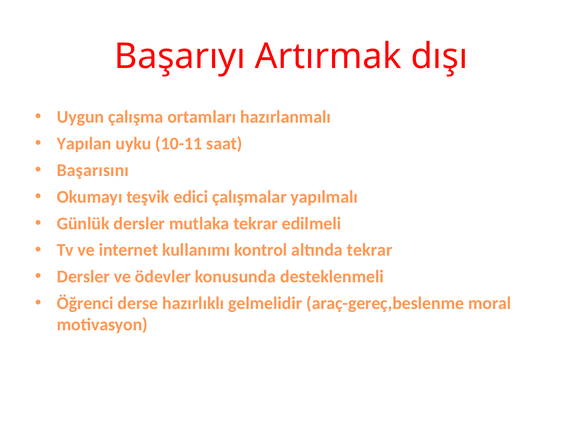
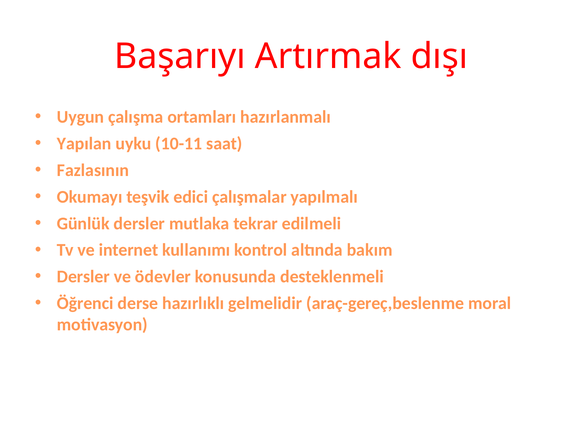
Başarısını: Başarısını -> Fazlasının (93, 170)
altında tekrar: tekrar -> bakım (370, 250)
